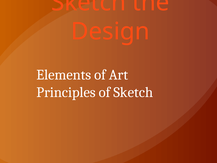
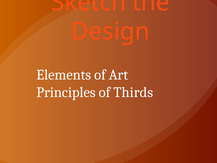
of Sketch: Sketch -> Thirds (133, 92)
